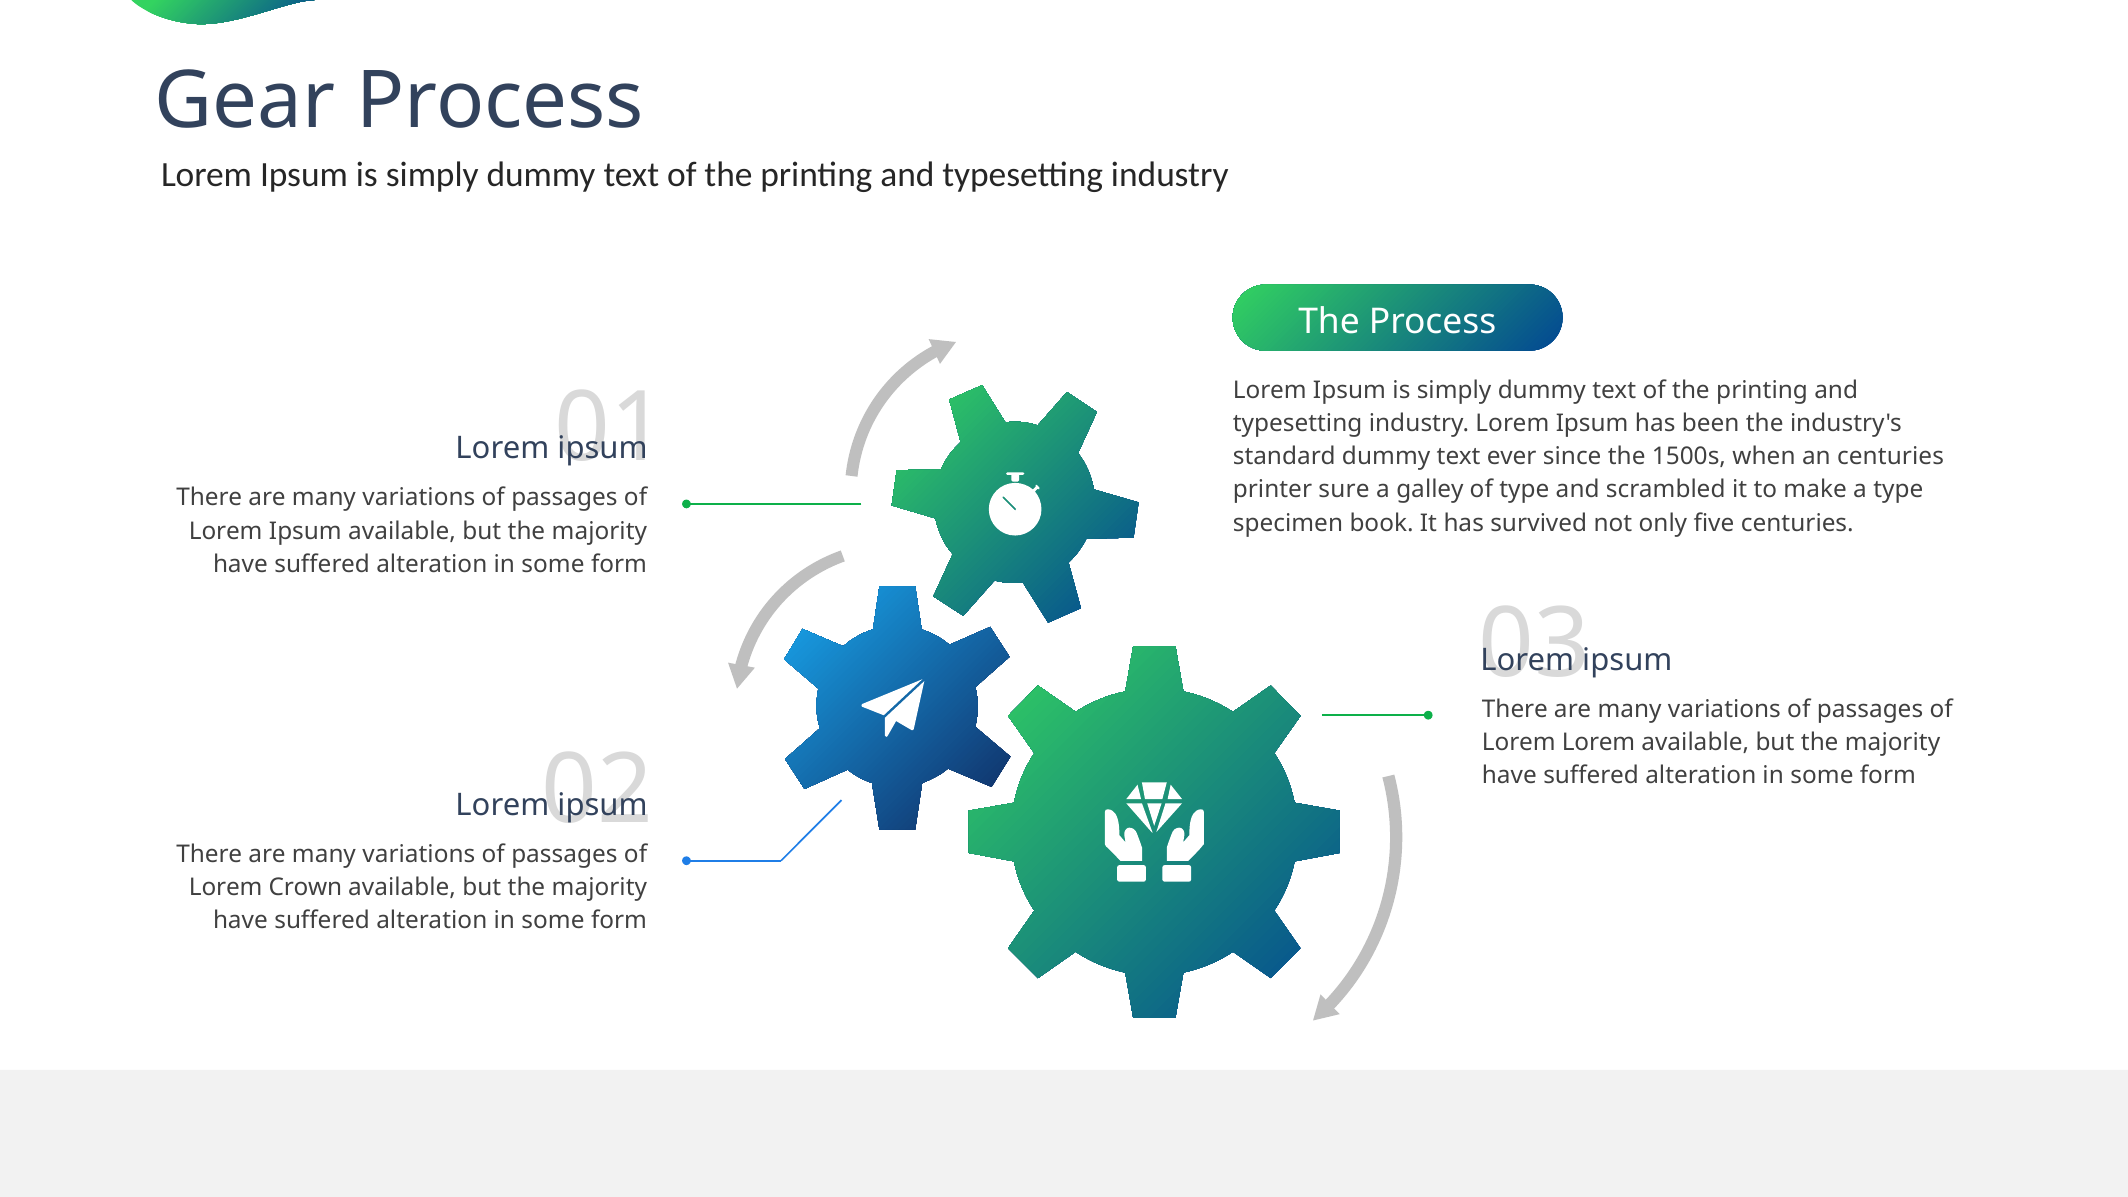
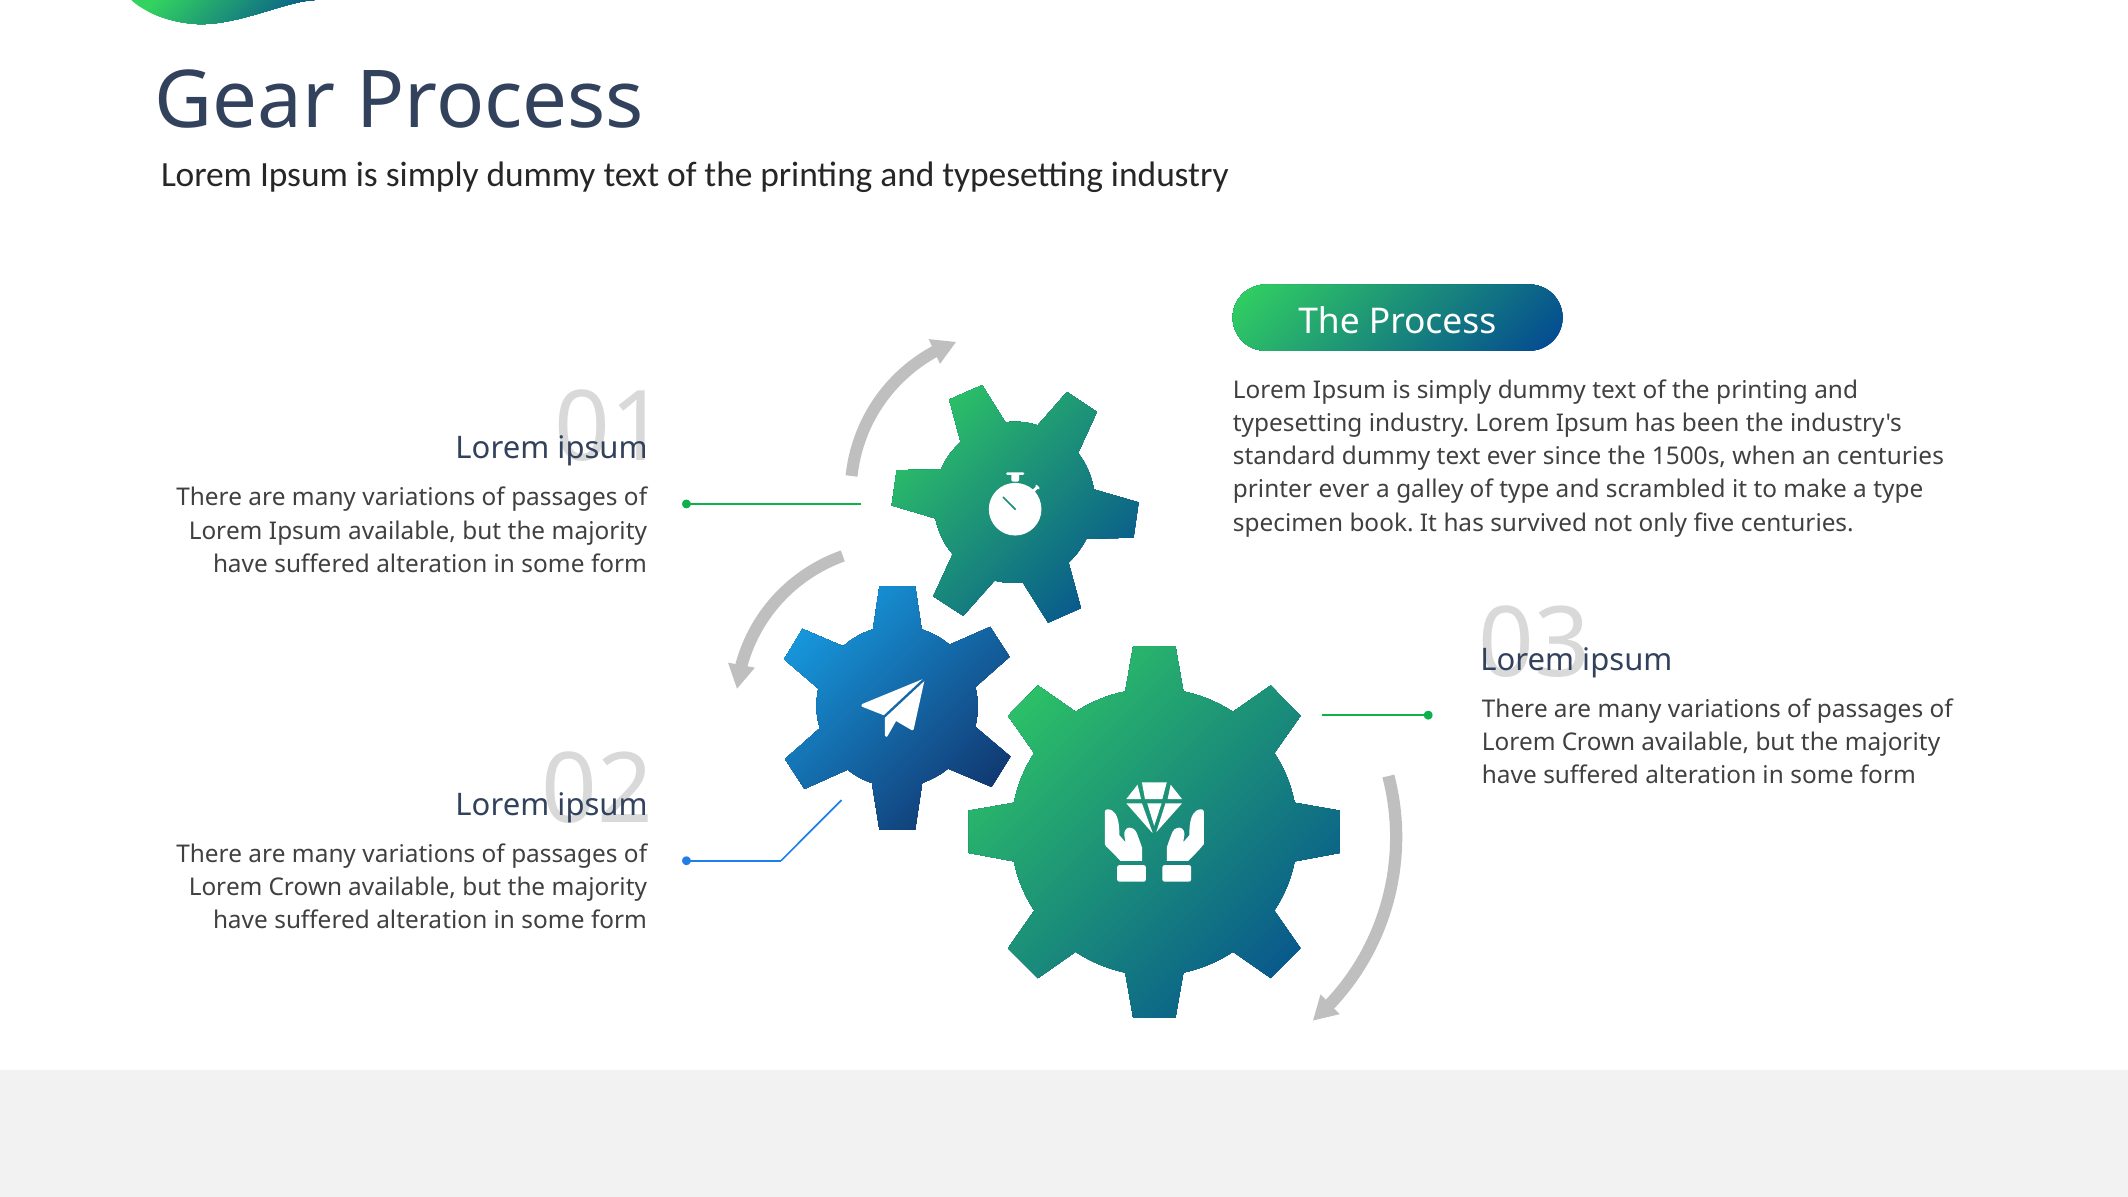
printer sure: sure -> ever (1344, 490)
Lorem: Lorem -> Crown (1599, 742)
